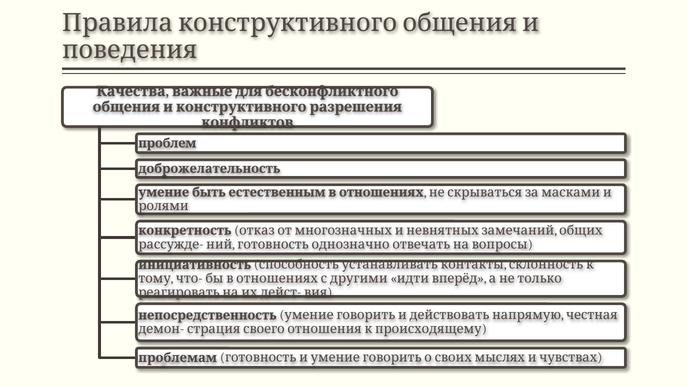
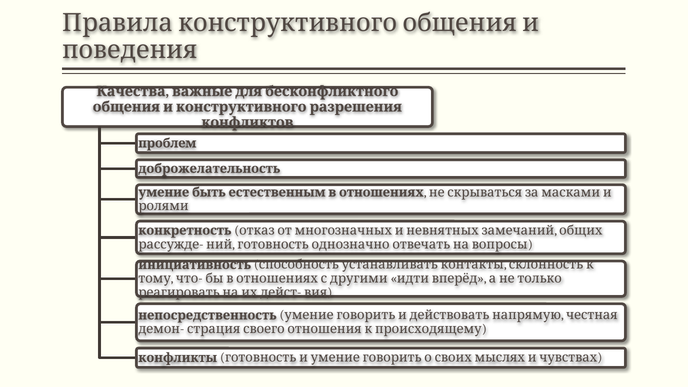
проблемам: проблемам -> конфликты (178, 358)
